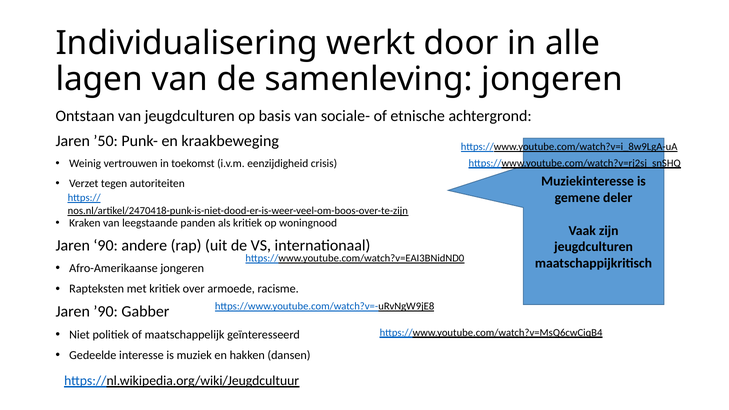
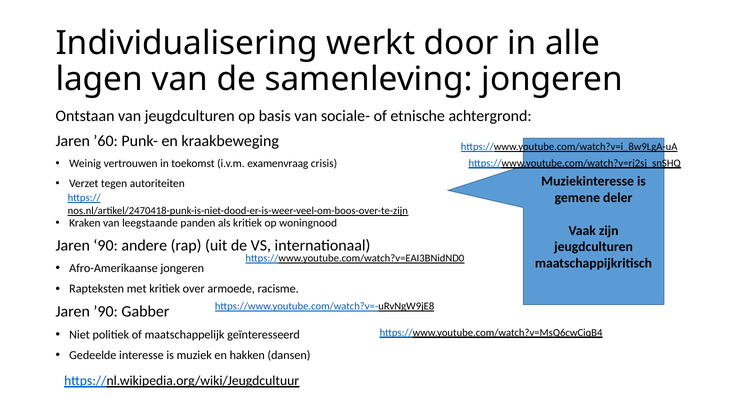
’50: ’50 -> ’60 (106, 141)
eenzijdigheid: eenzijdigheid -> examenvraag (278, 163)
